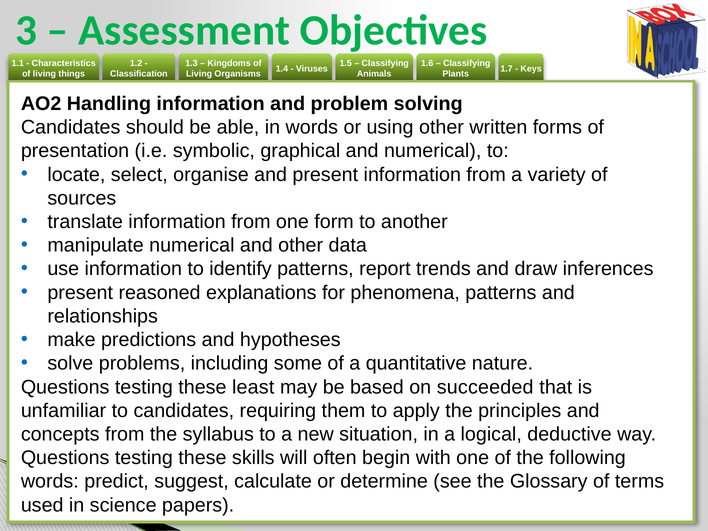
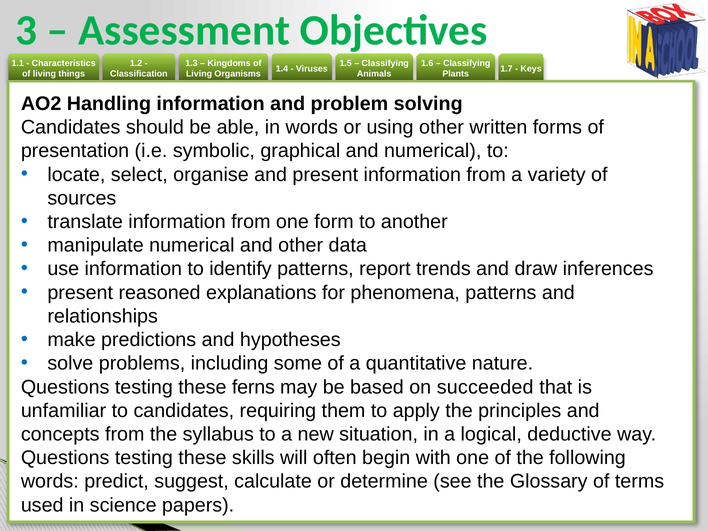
least: least -> ferns (253, 387)
